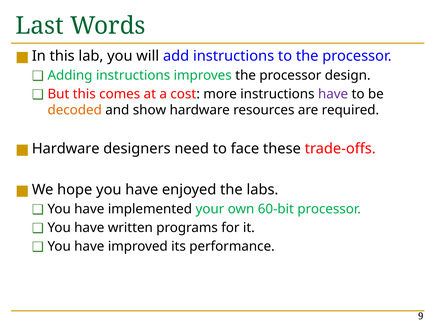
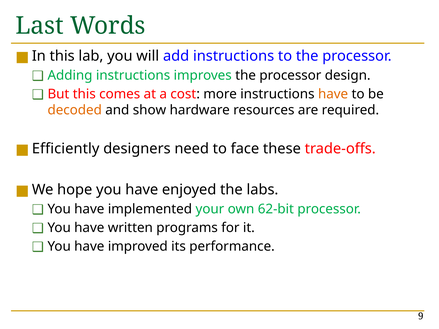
have colour: purple -> orange (333, 94)
Hardware: Hardware -> Efficiently (66, 149)
60-bit: 60-bit -> 62-bit (276, 209)
